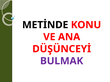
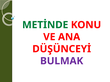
METİNDE colour: black -> green (45, 25)
